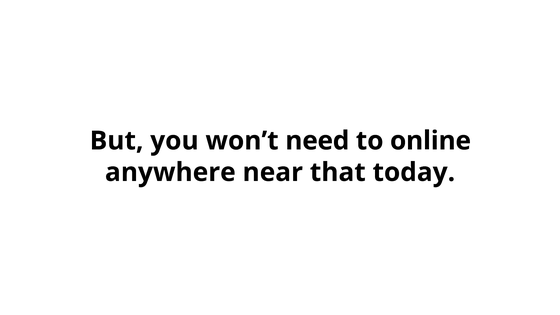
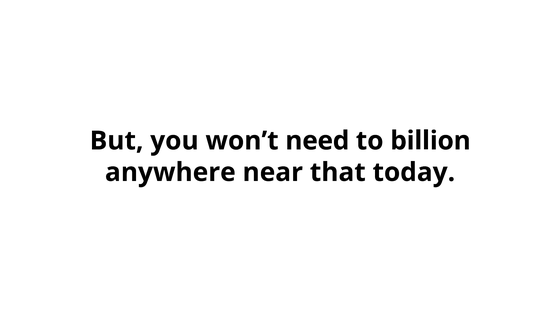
online: online -> billion (431, 141)
